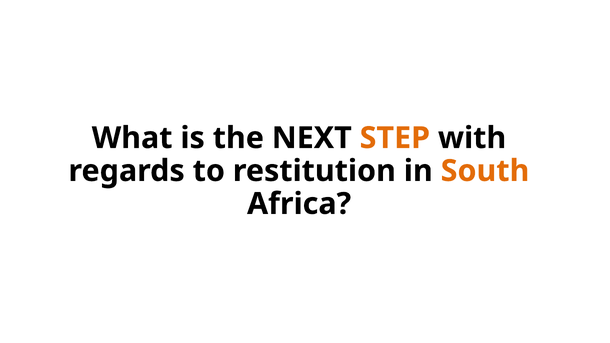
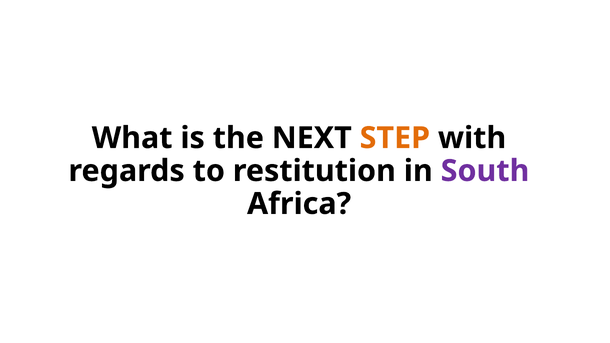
South colour: orange -> purple (485, 171)
